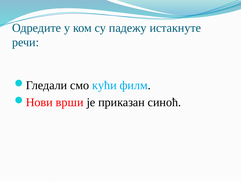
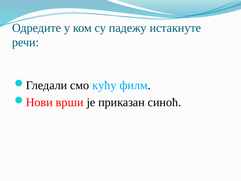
кући: кући -> кућу (104, 85)
